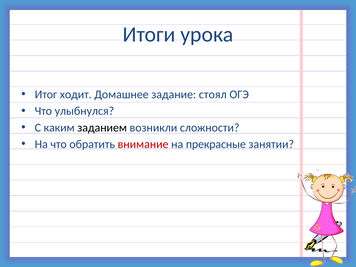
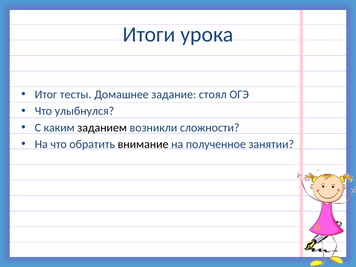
ходит: ходит -> тесты (76, 94)
внимание colour: red -> black (143, 144)
прекрасные: прекрасные -> полученное (216, 144)
